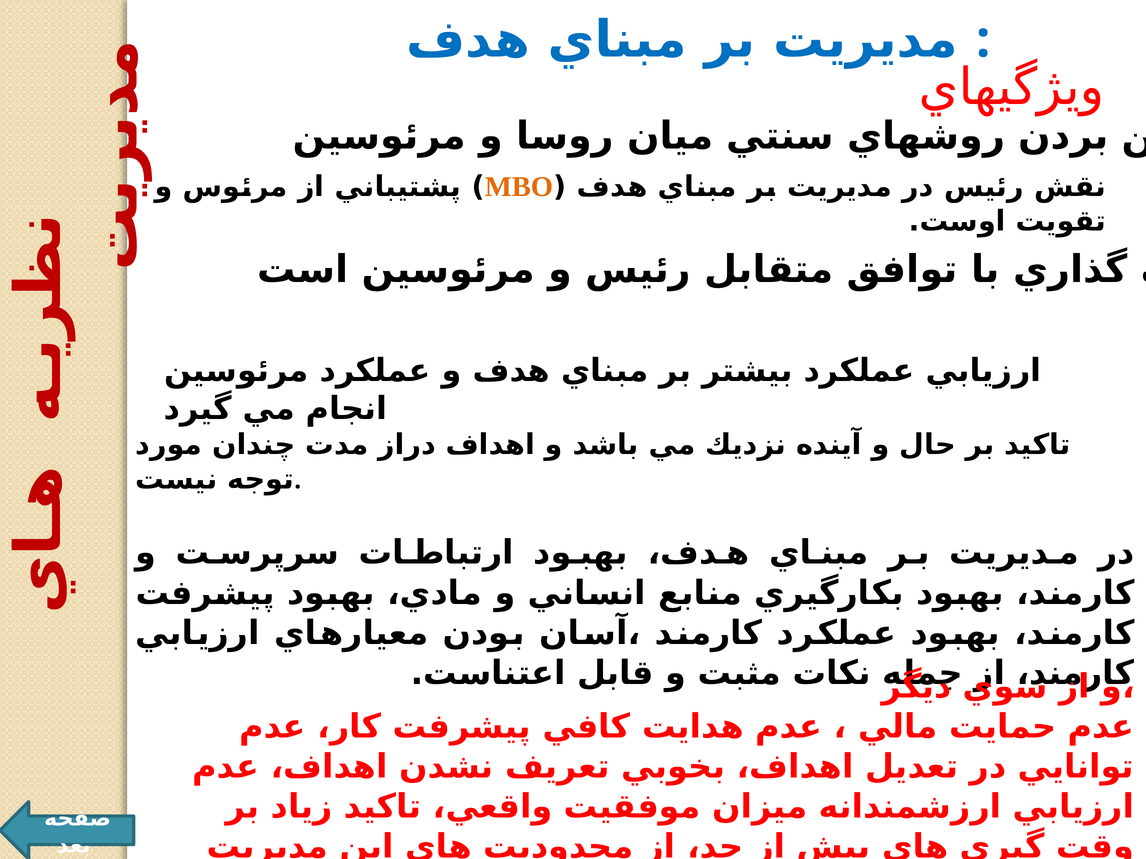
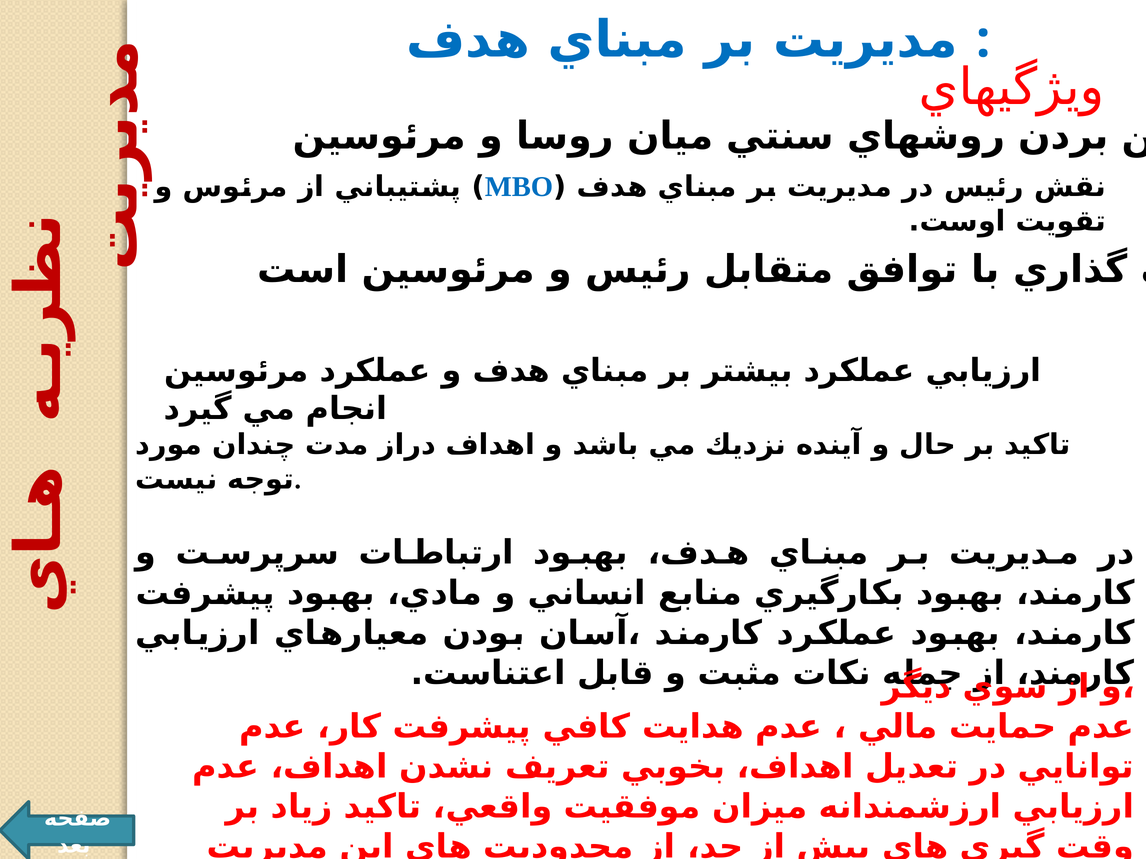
MBO colour: orange -> blue (519, 187)
